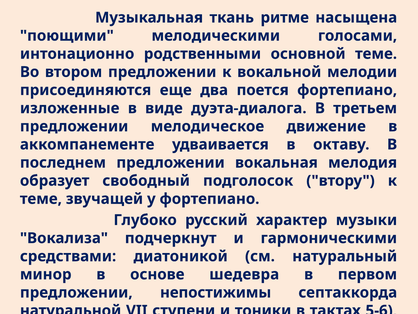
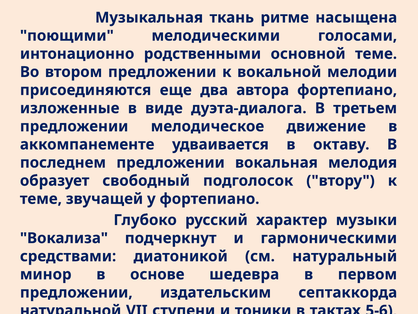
поется: поется -> автора (263, 90)
непостижимы: непостижимы -> издательским (216, 292)
